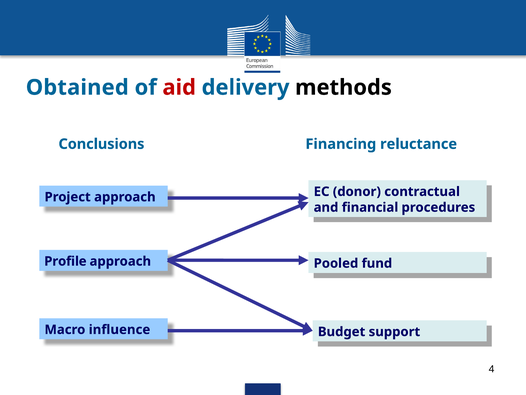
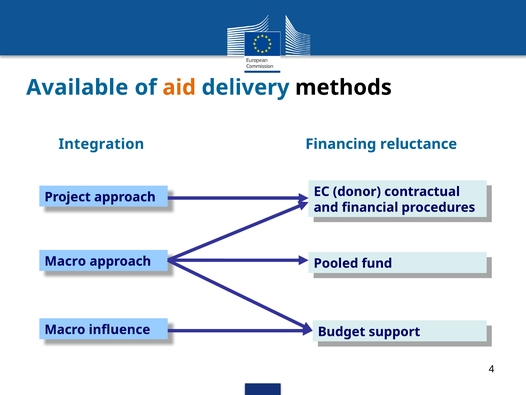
Obtained: Obtained -> Available (77, 87)
aid colour: red -> orange (179, 87)
Conclusions: Conclusions -> Integration (101, 144)
Profile: Profile -> Macro (65, 261)
